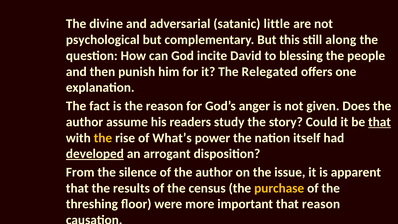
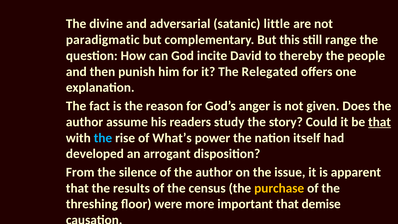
psychological: psychological -> paradigmatic (103, 40)
along: along -> range (341, 40)
blessing: blessing -> thereby (301, 56)
the colour: yellow -> light blue (103, 138)
developed underline: present -> none (95, 154)
that reason: reason -> demise (321, 204)
